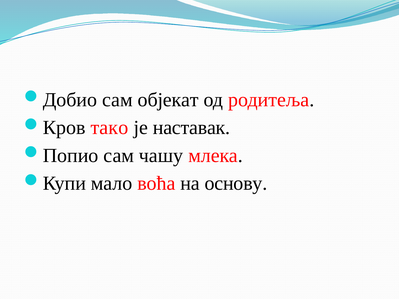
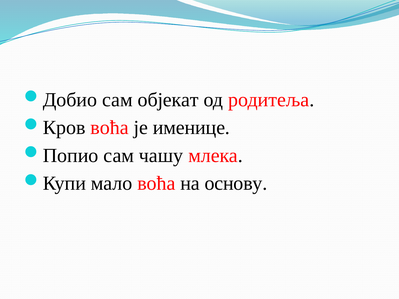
тако: тако -> воћа (110, 128)
наставак: наставак -> именице (191, 128)
